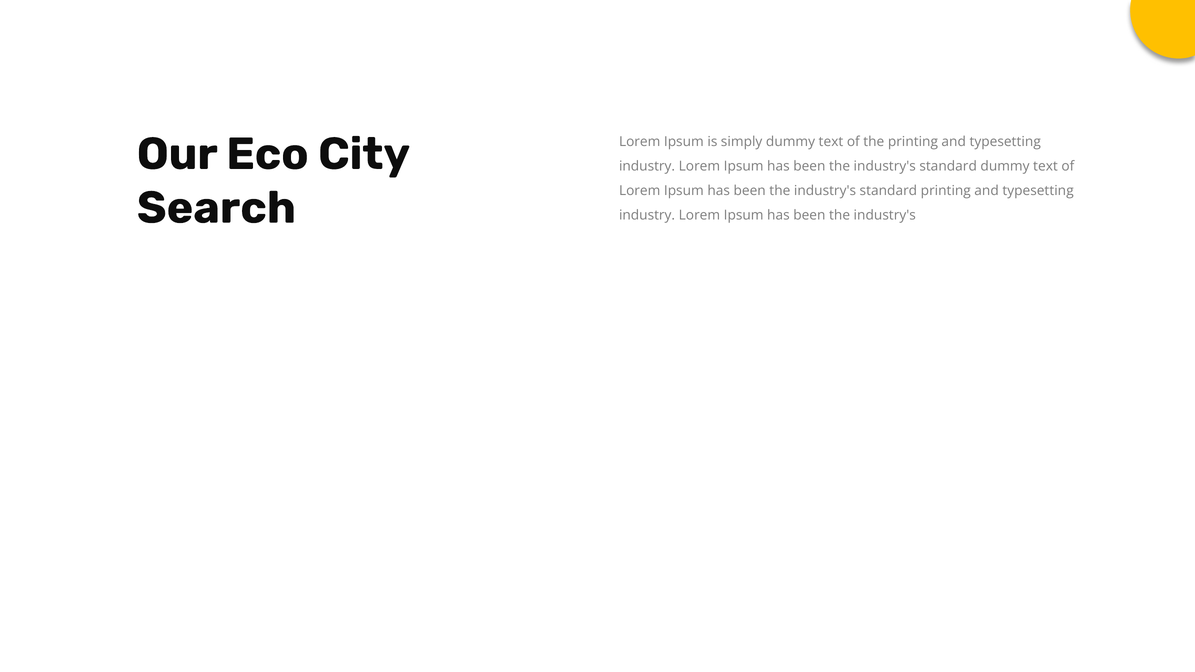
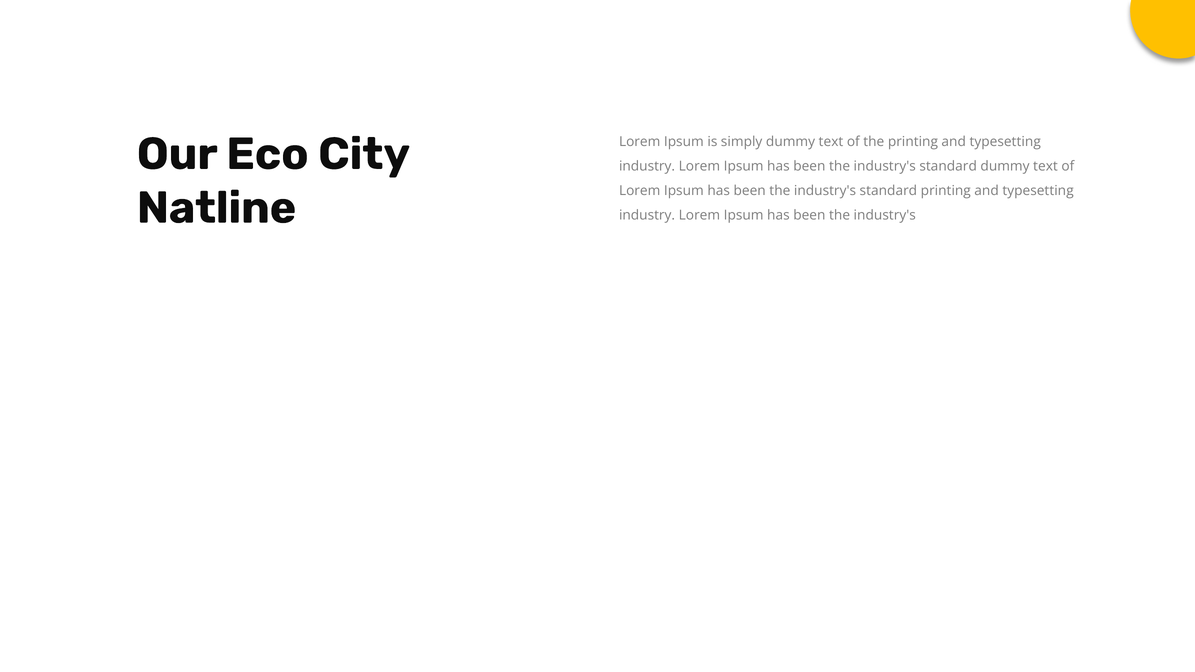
Search: Search -> Natline (217, 208)
